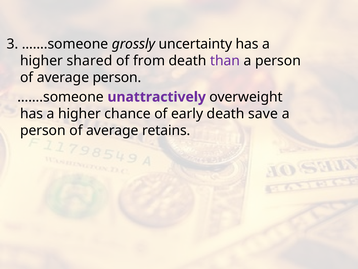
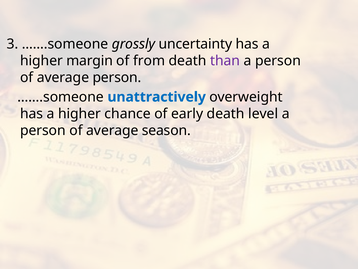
shared: shared -> margin (90, 61)
unattractively colour: purple -> blue (157, 97)
save: save -> level (263, 114)
retains: retains -> season (166, 130)
